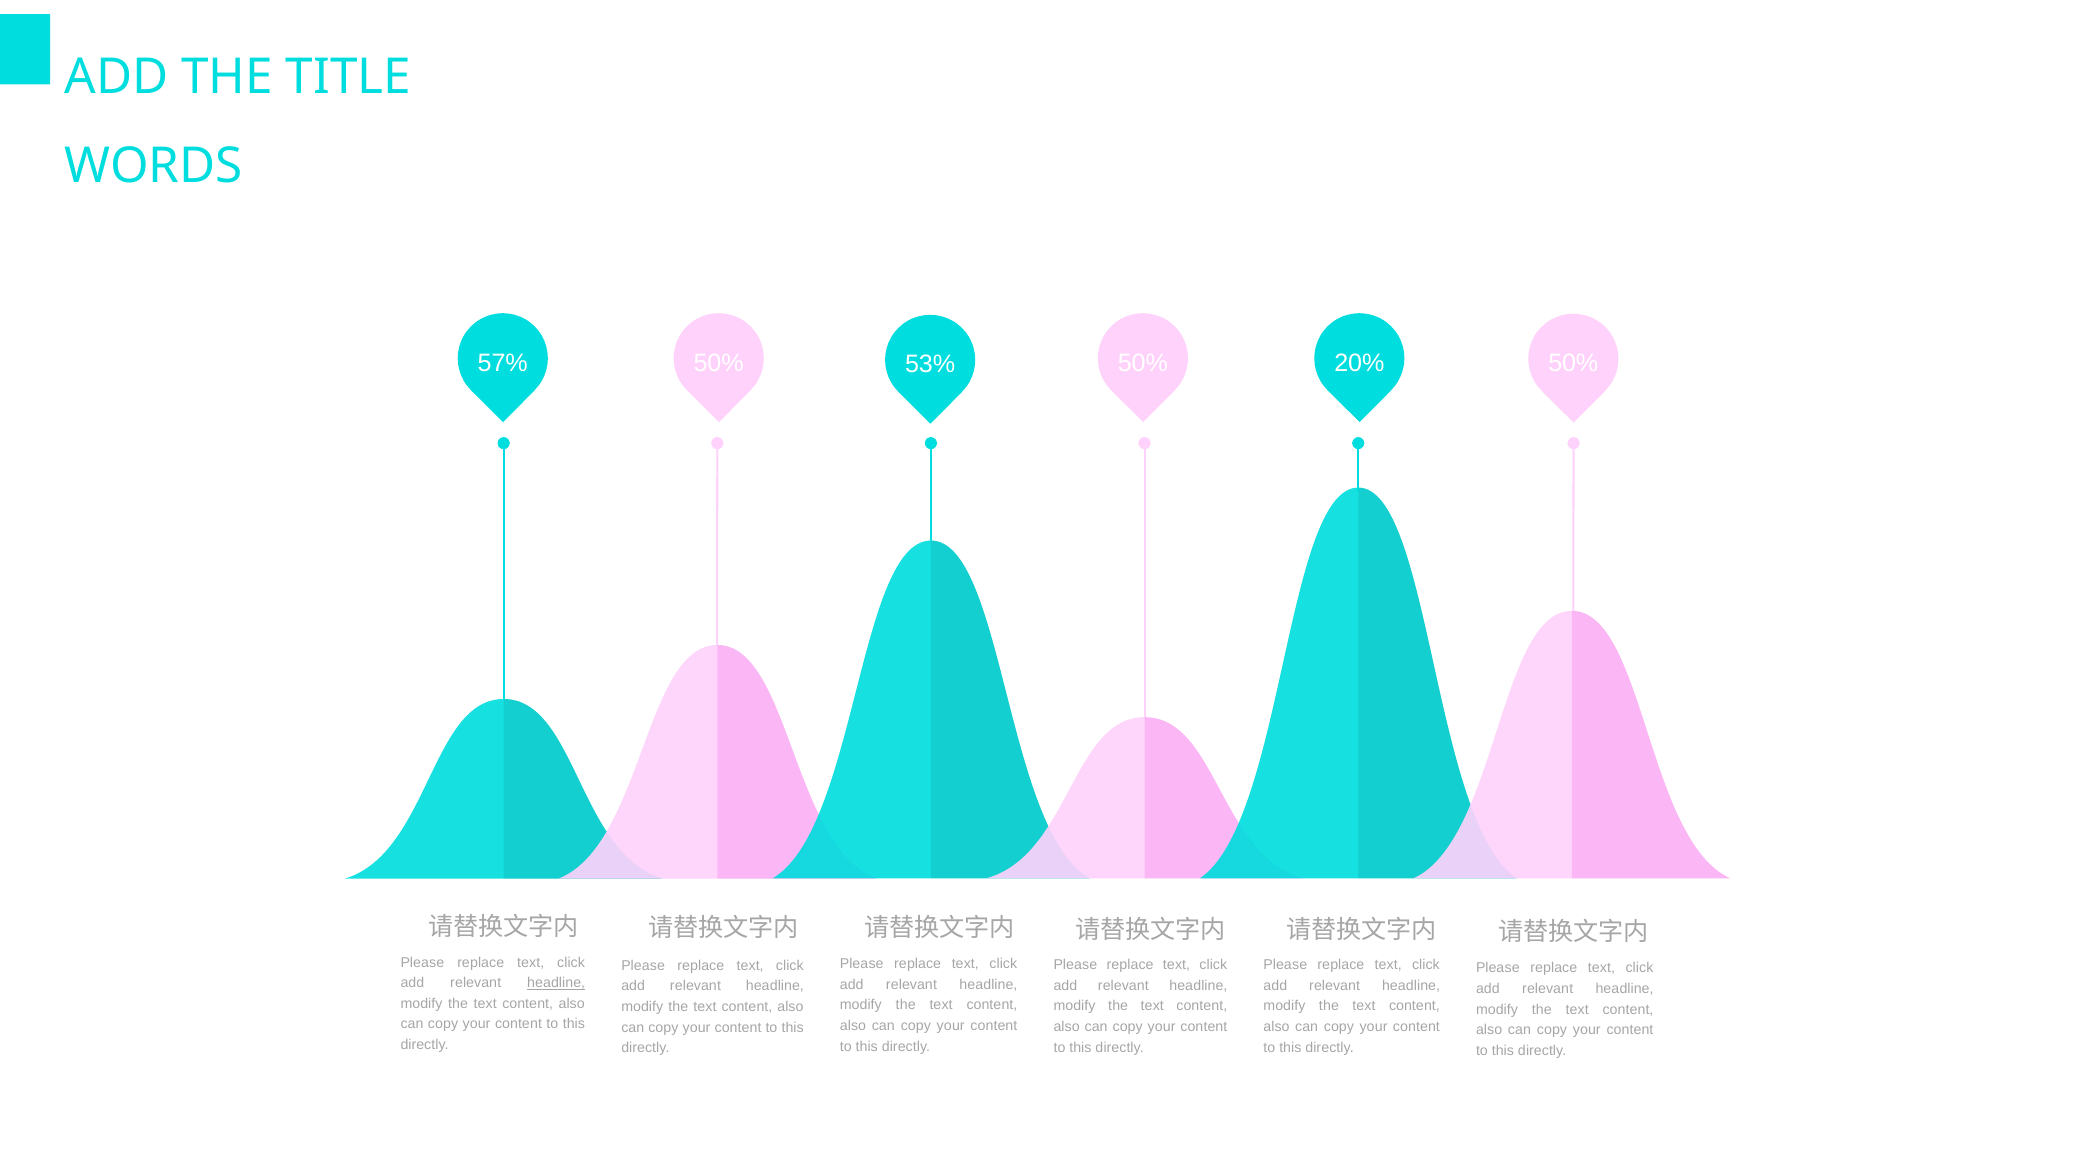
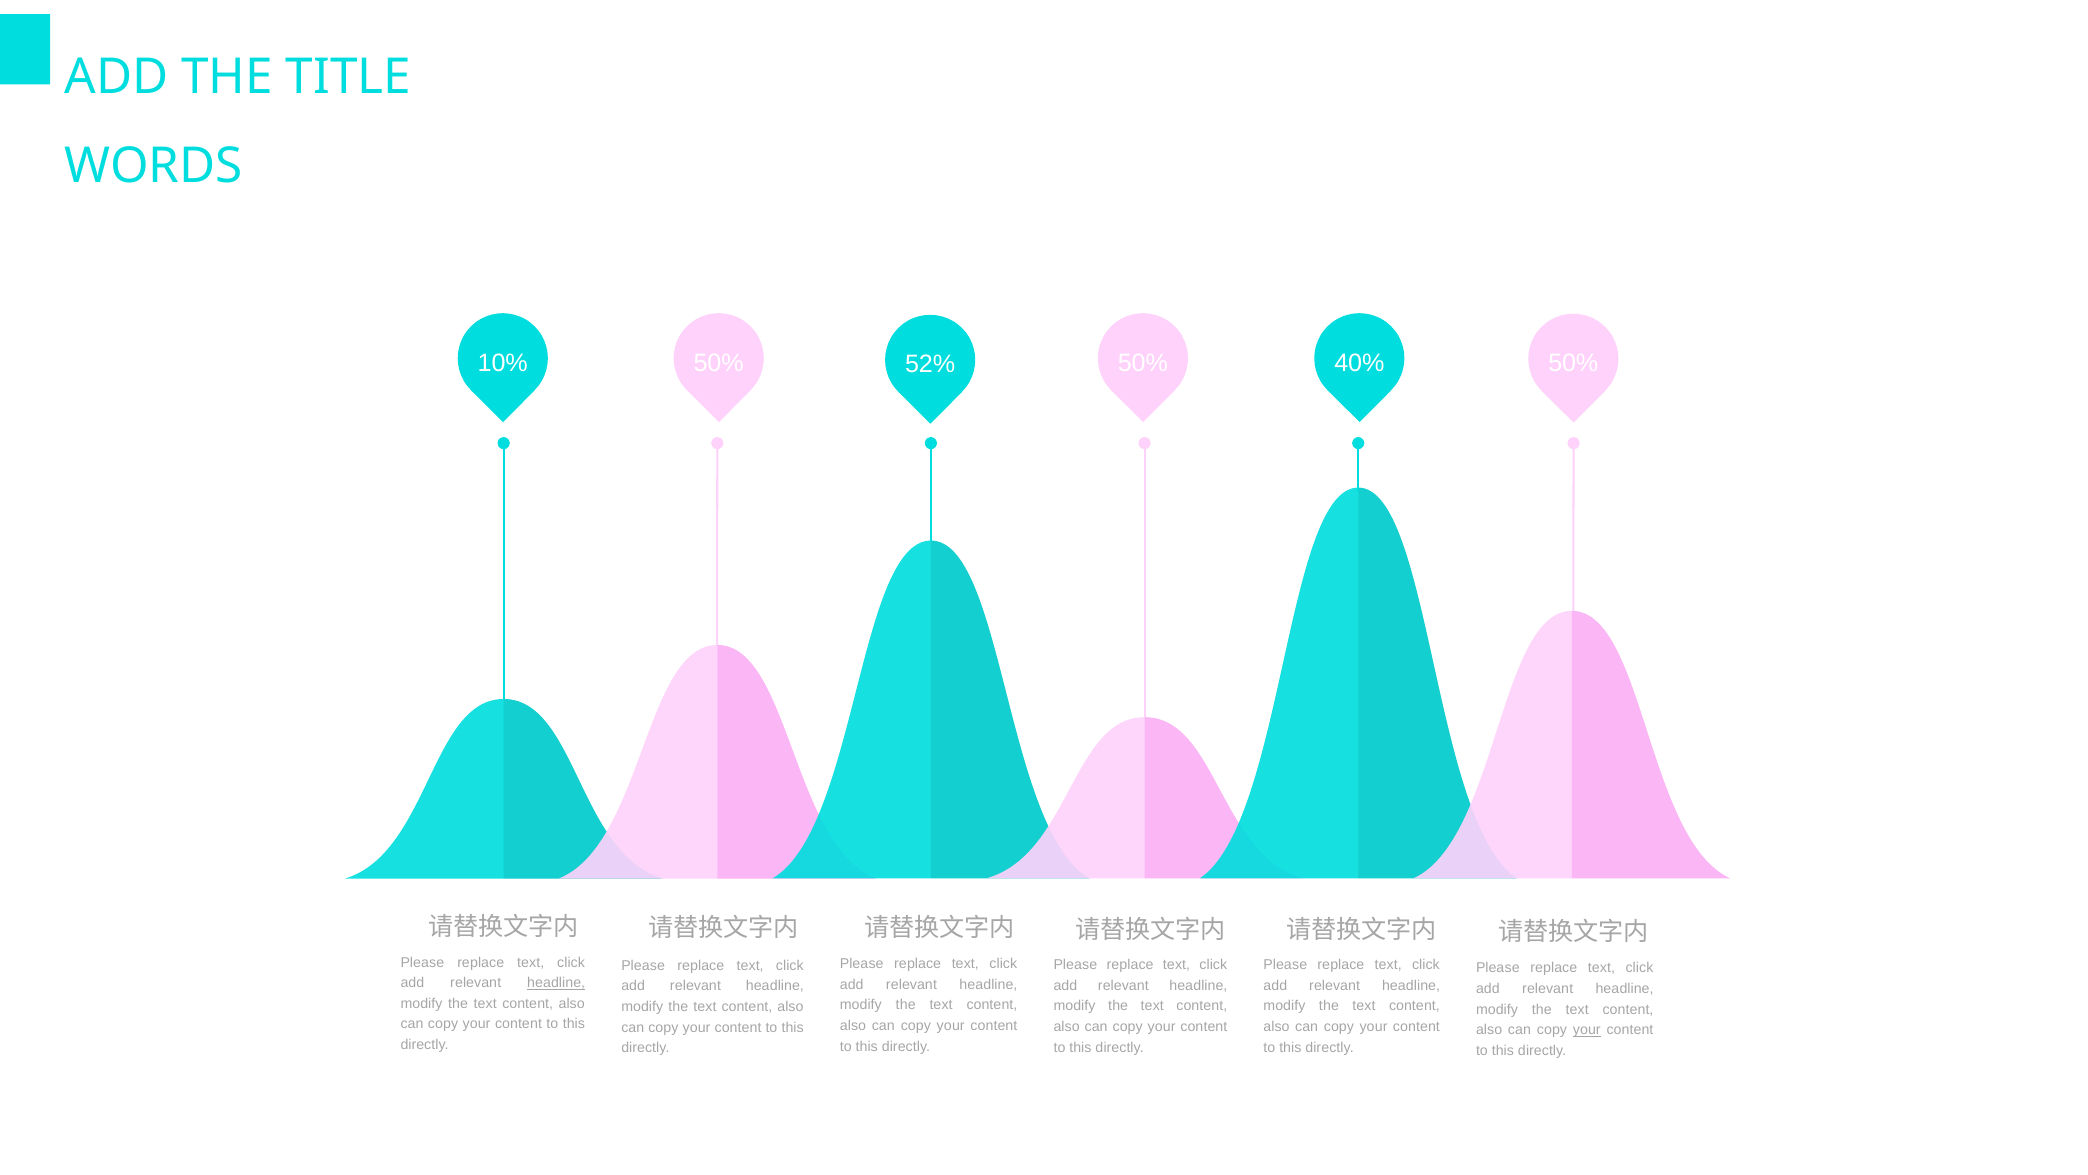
57%: 57% -> 10% (503, 363)
53%: 53% -> 52% (930, 364)
20%: 20% -> 40% (1359, 363)
your underline: none -> present (1587, 1030)
